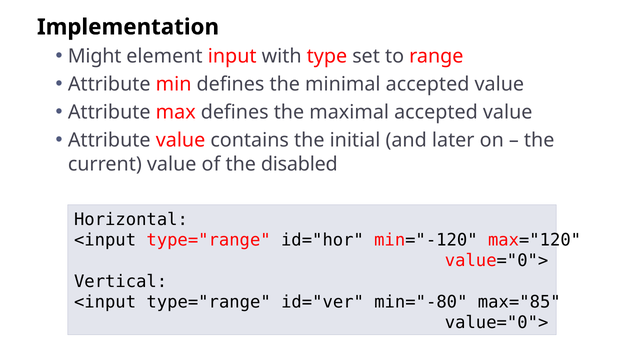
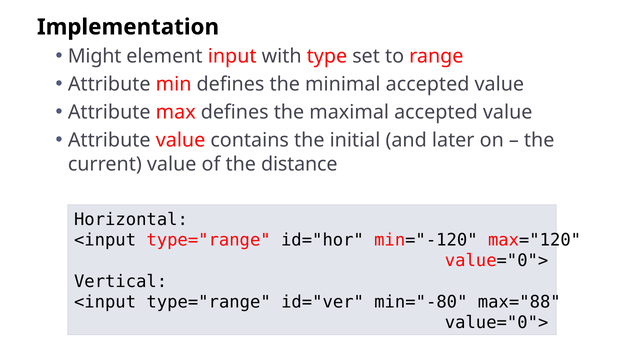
disabled: disabled -> distance (299, 164)
max="85: max="85 -> max="88 (519, 302)
